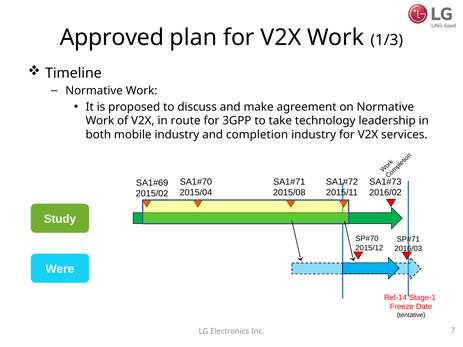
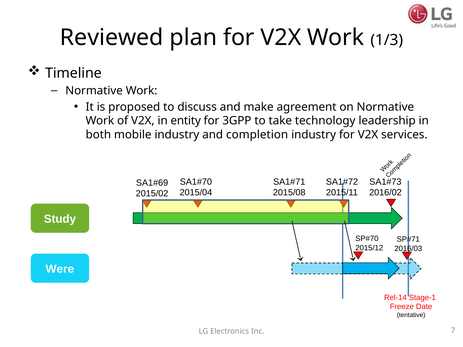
Approved: Approved -> Reviewed (112, 37)
route: route -> entity (186, 121)
